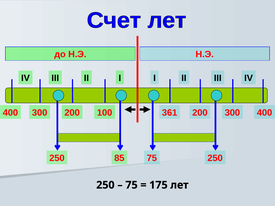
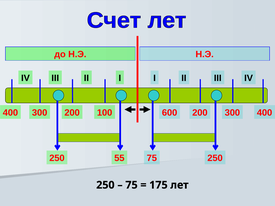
361: 361 -> 600 (170, 113)
85: 85 -> 55 (119, 158)
